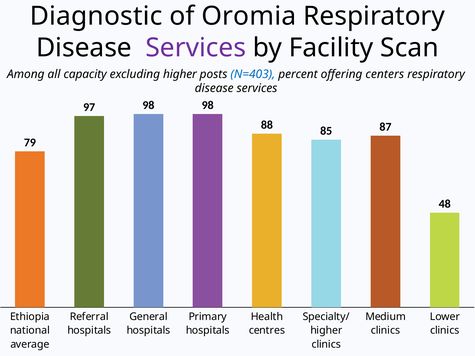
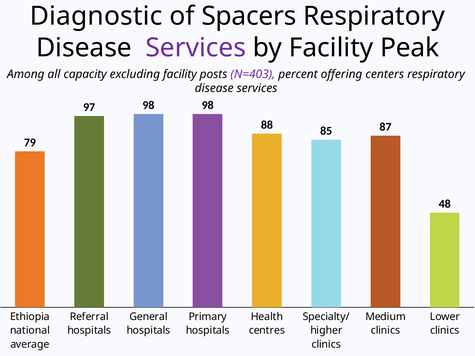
Oromia: Oromia -> Spacers (249, 16)
Scan: Scan -> Peak (410, 48)
excluding higher: higher -> facility (180, 74)
N=403 colour: blue -> purple (253, 74)
